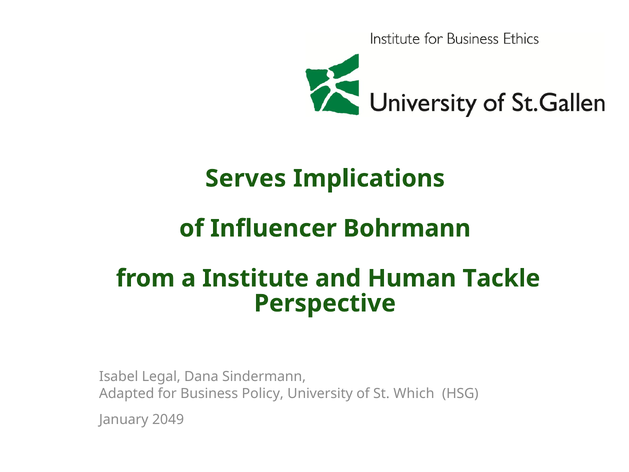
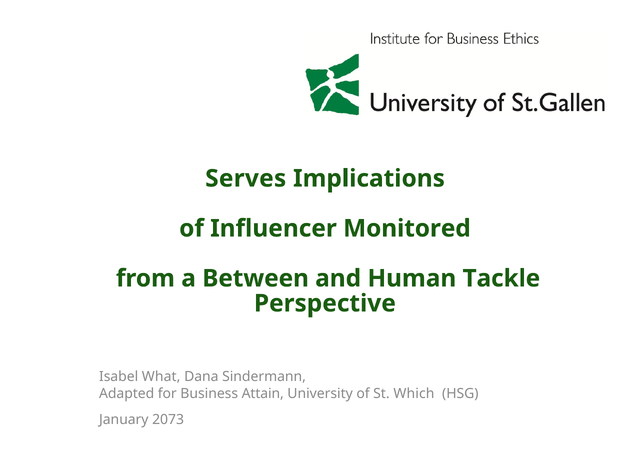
Bohrmann: Bohrmann -> Monitored (407, 228)
Institute: Institute -> Between (256, 278)
Legal: Legal -> What (161, 377)
Policy: Policy -> Attain (263, 393)
2049: 2049 -> 2073 (168, 420)
